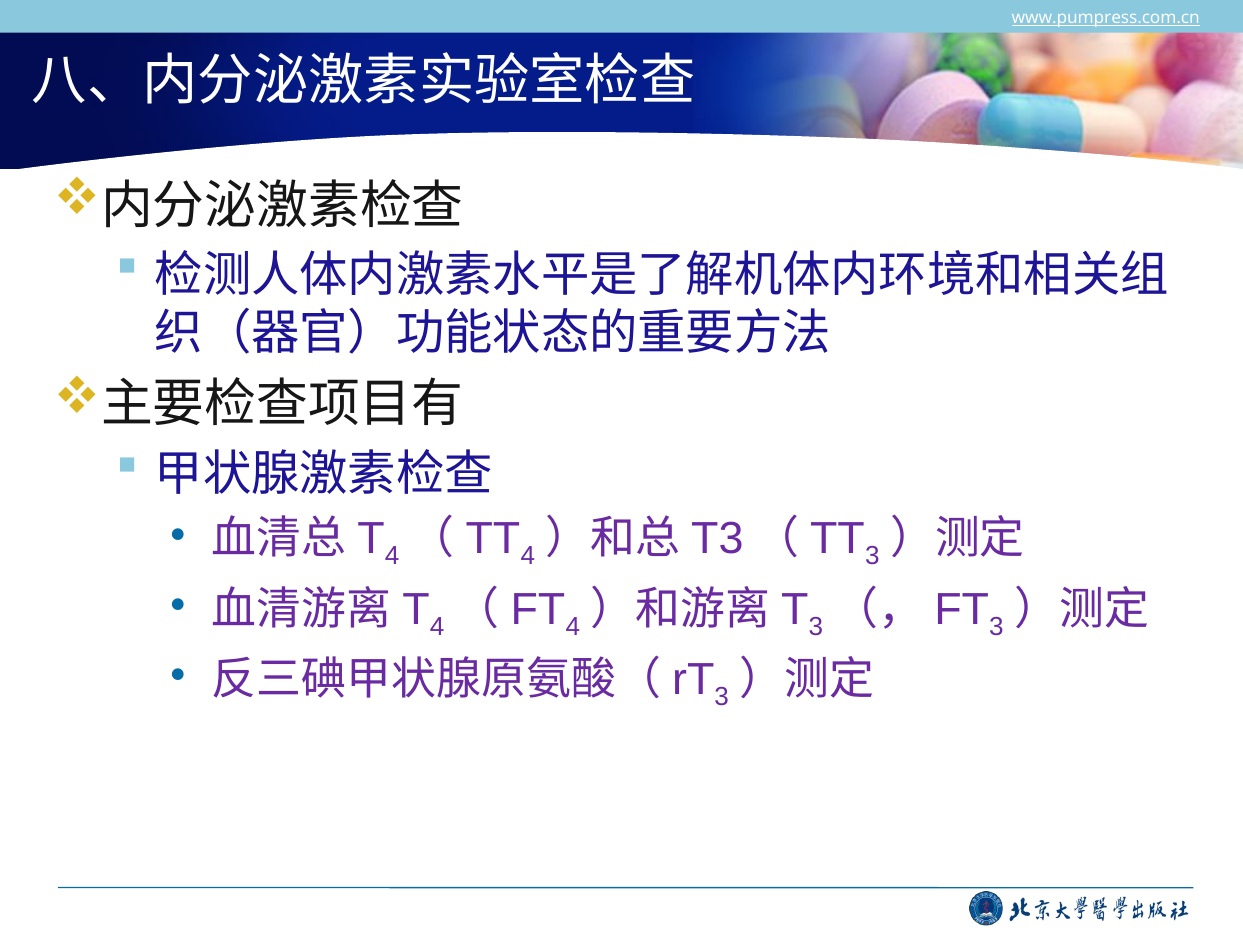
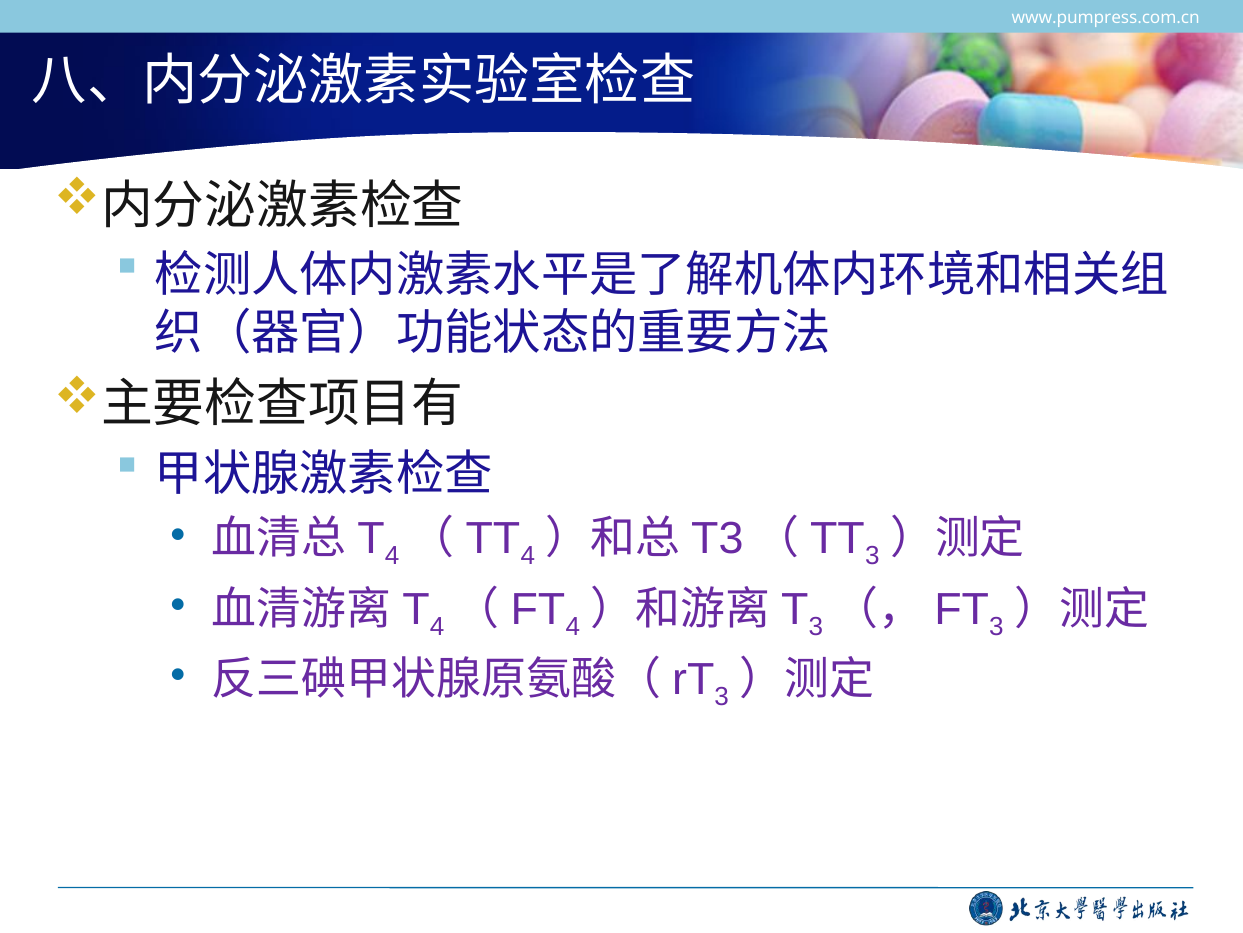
www.pumpress.com.cn underline: present -> none (1106, 18)
